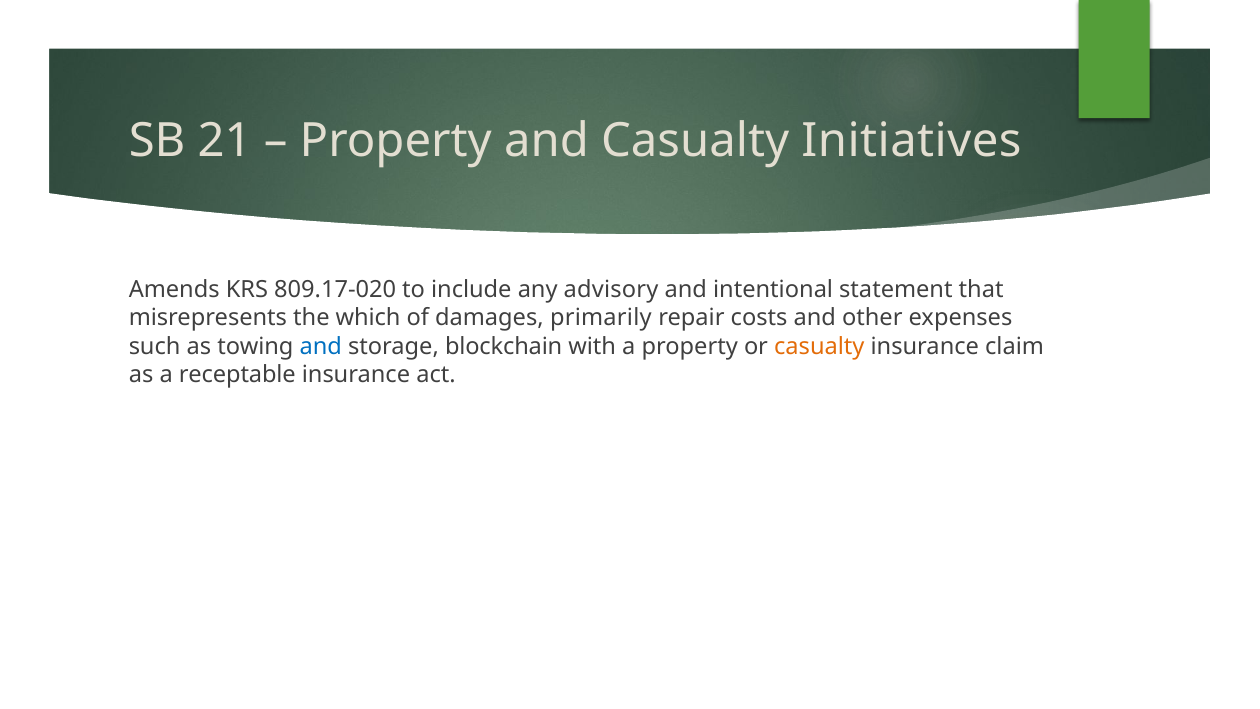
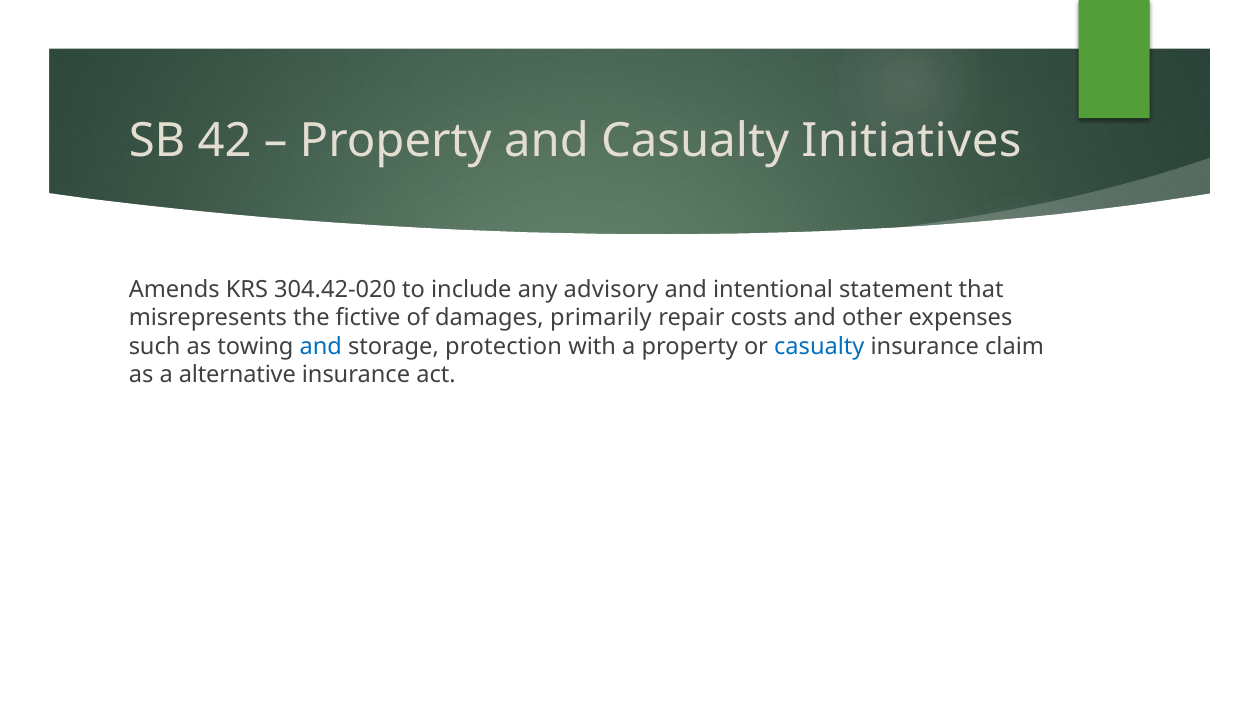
21: 21 -> 42 (225, 140)
809.17-020: 809.17-020 -> 304.42-020 (335, 290)
which: which -> fictive (368, 318)
blockchain: blockchain -> protection (504, 346)
casualty colour: orange -> blue (819, 346)
receptable: receptable -> alternative (237, 375)
